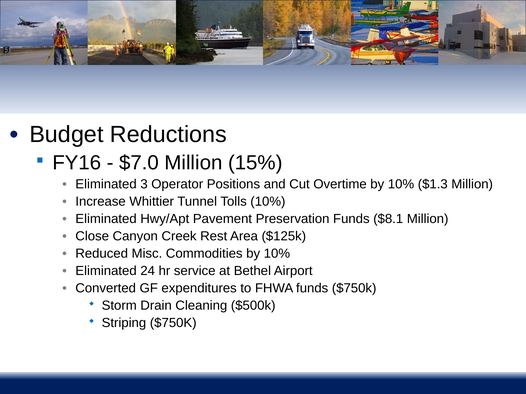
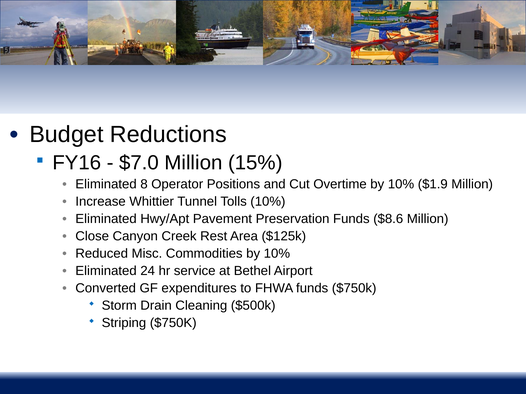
3: 3 -> 8 (144, 184)
$1.3: $1.3 -> $1.9 (433, 184)
$8.1: $8.1 -> $8.6 (388, 219)
